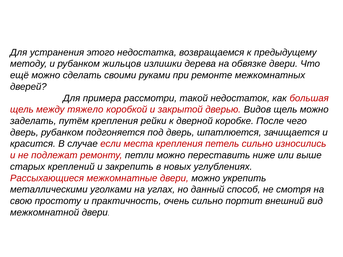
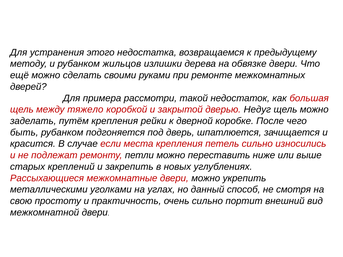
Видов: Видов -> Недуг (257, 110)
дверь: дверь -> быть (24, 133)
